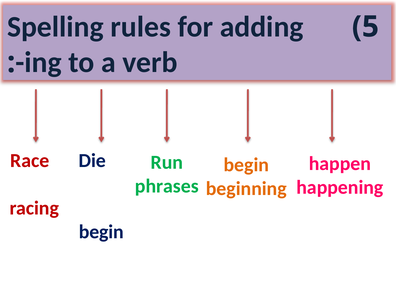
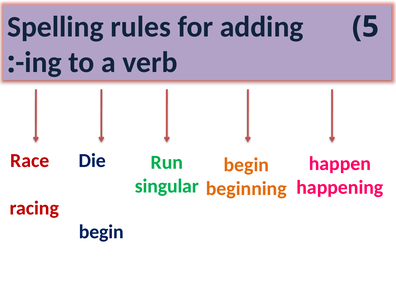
phrases: phrases -> singular (167, 186)
